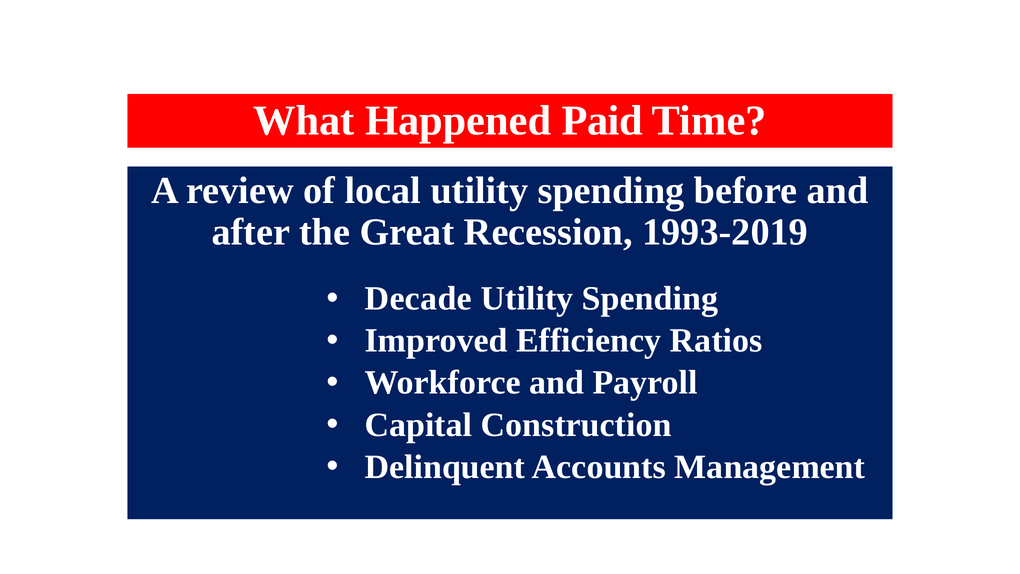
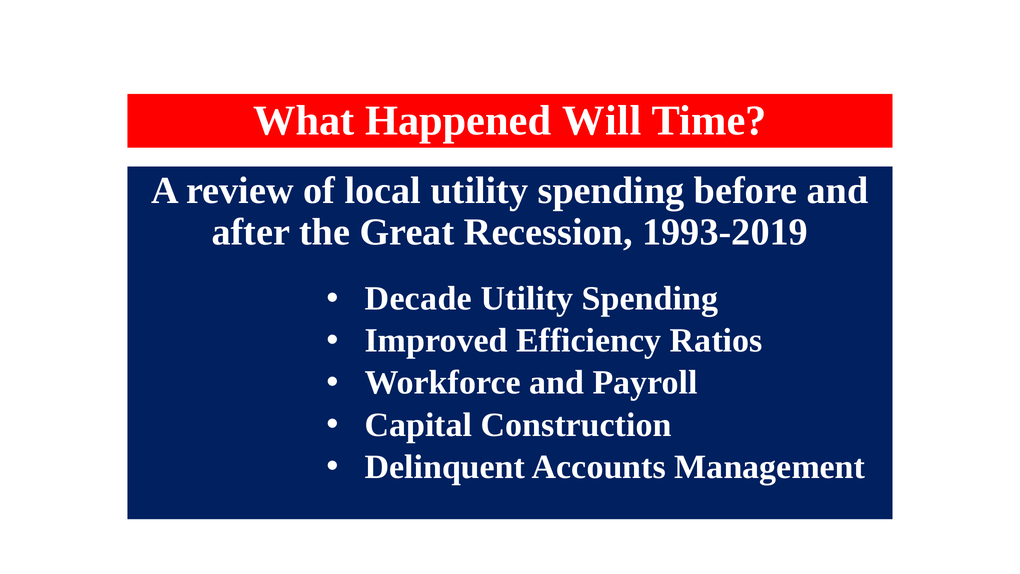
Paid: Paid -> Will (602, 121)
